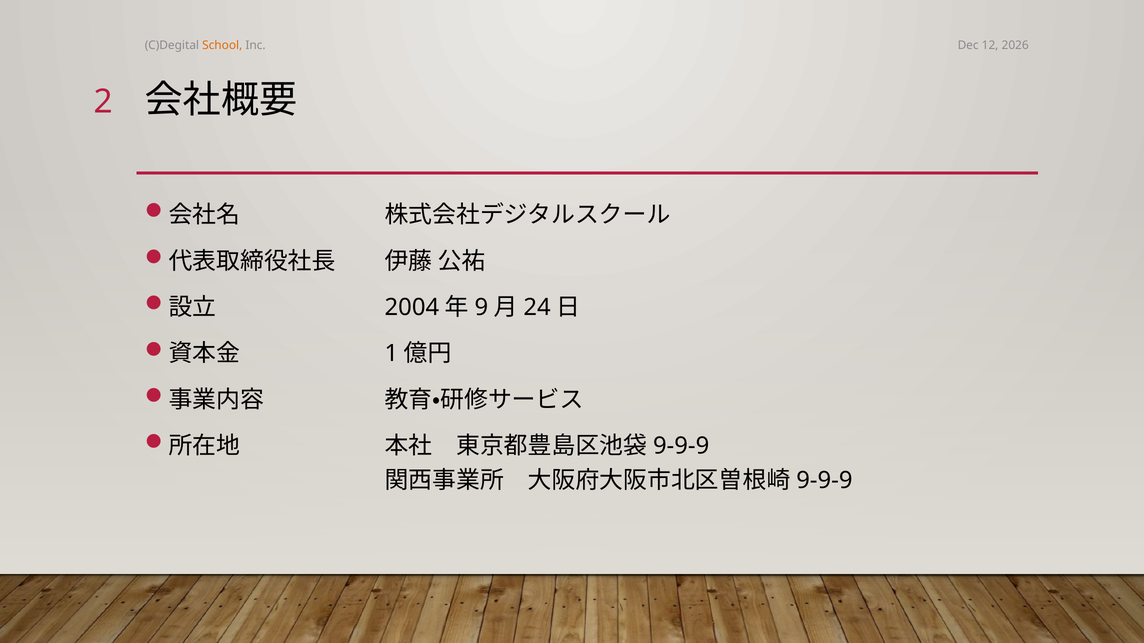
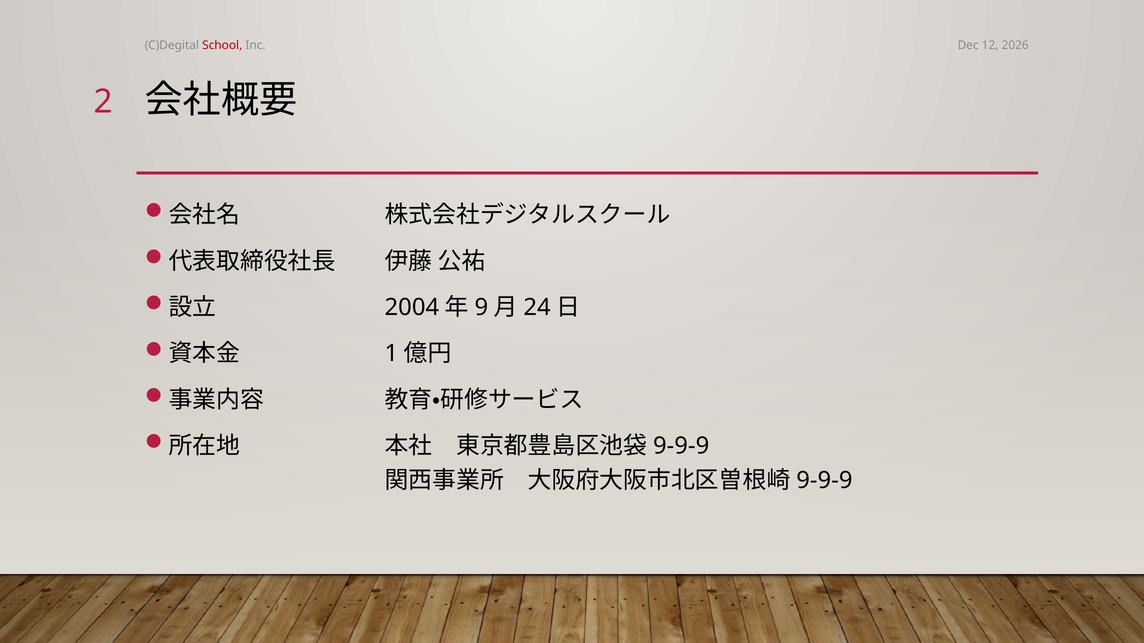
School colour: orange -> red (222, 45)
